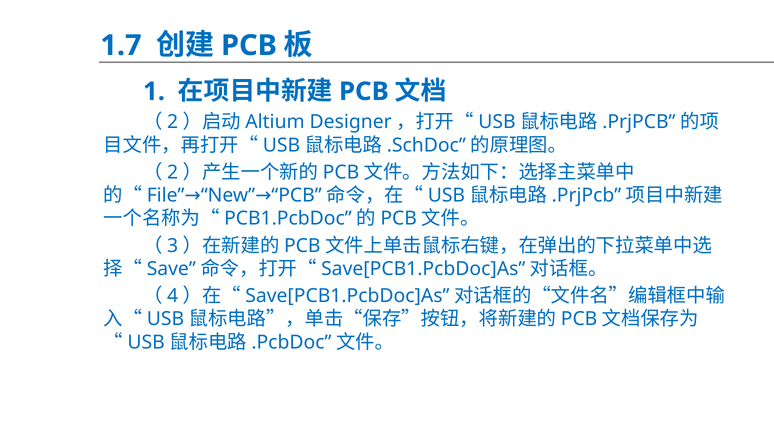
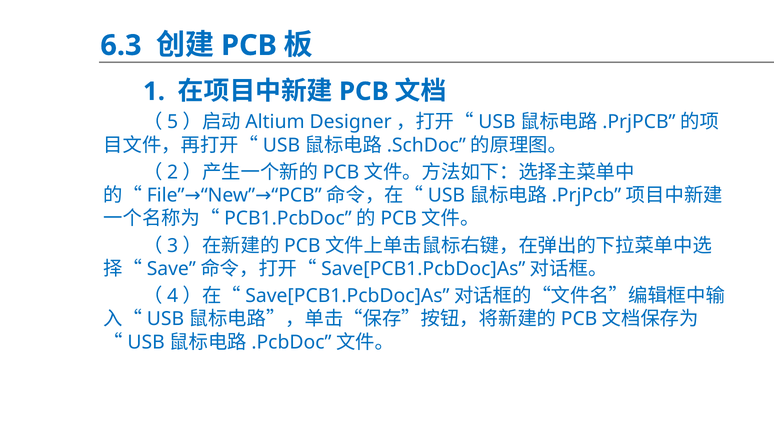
1.7: 1.7 -> 6.3 (121, 45)
2: 2 -> 5 (173, 122)
